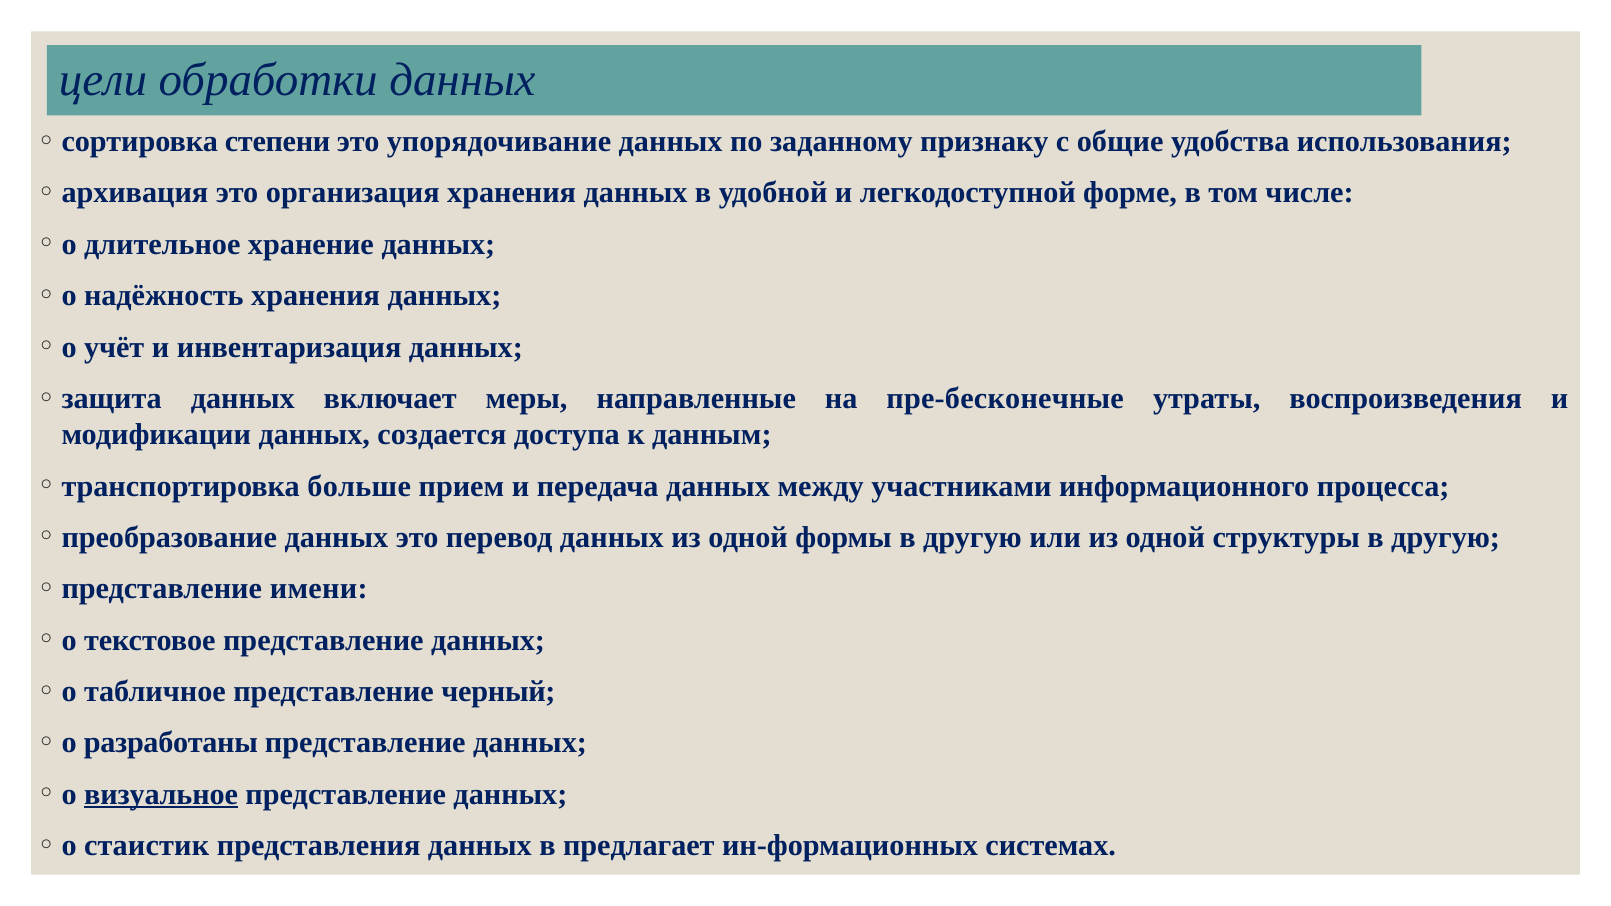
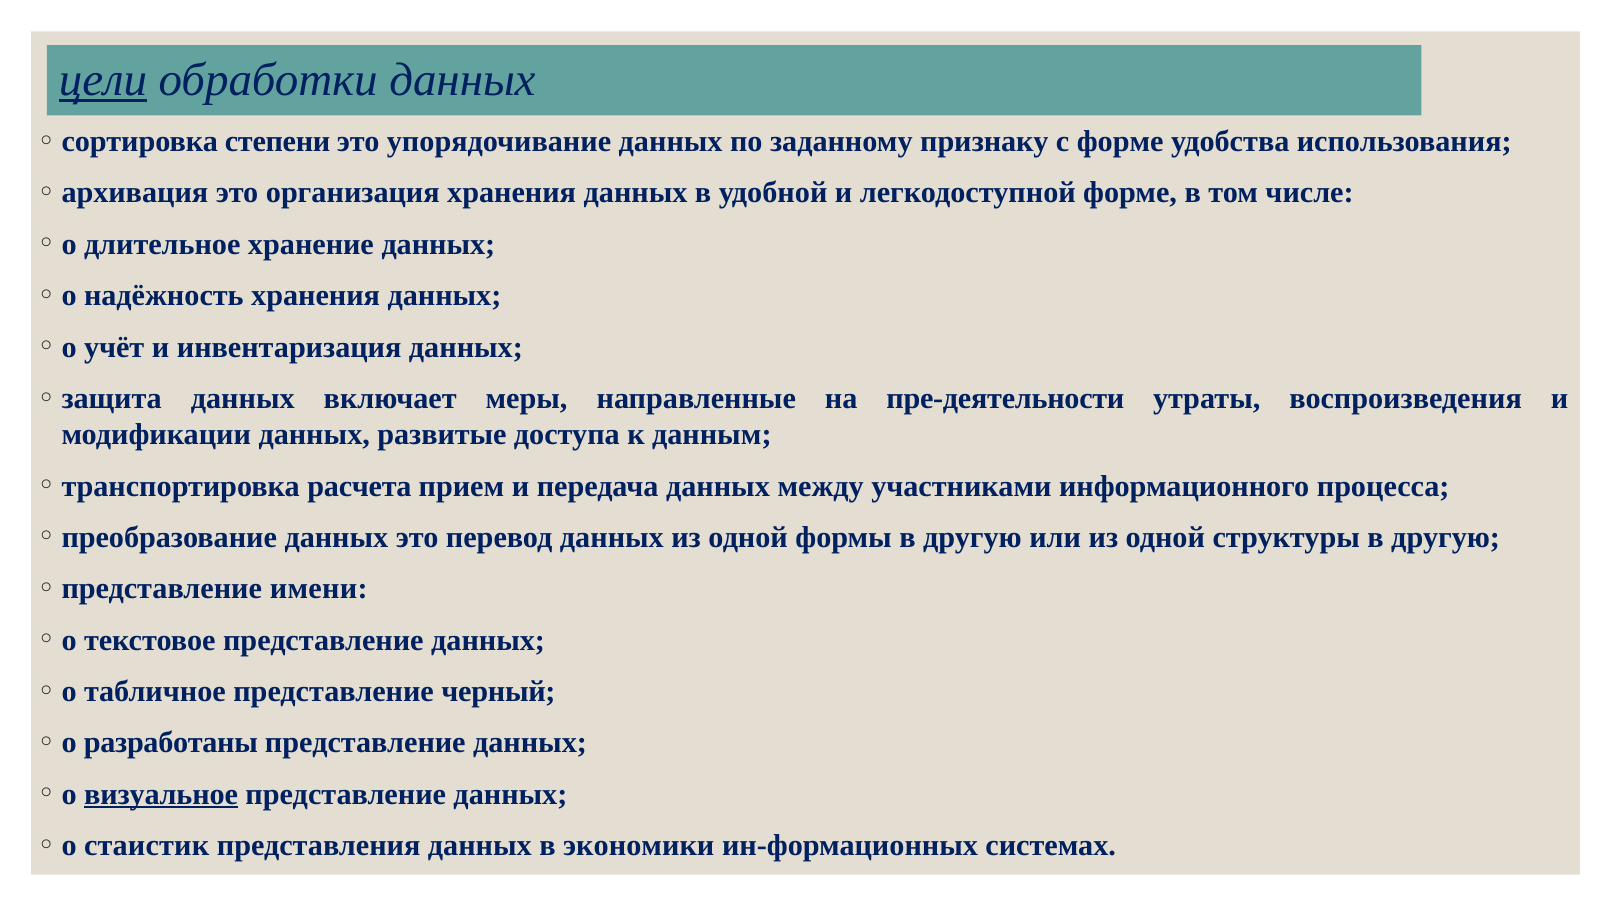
цели underline: none -> present (103, 80)
с общие: общие -> форме (1120, 142)
пре-бесконечные: пре-бесконечные -> пре-деятельности (1005, 399)
создается: создается -> развитые (442, 435)
больше: больше -> расчета (359, 486)
предлагает: предлагает -> экономики (639, 846)
